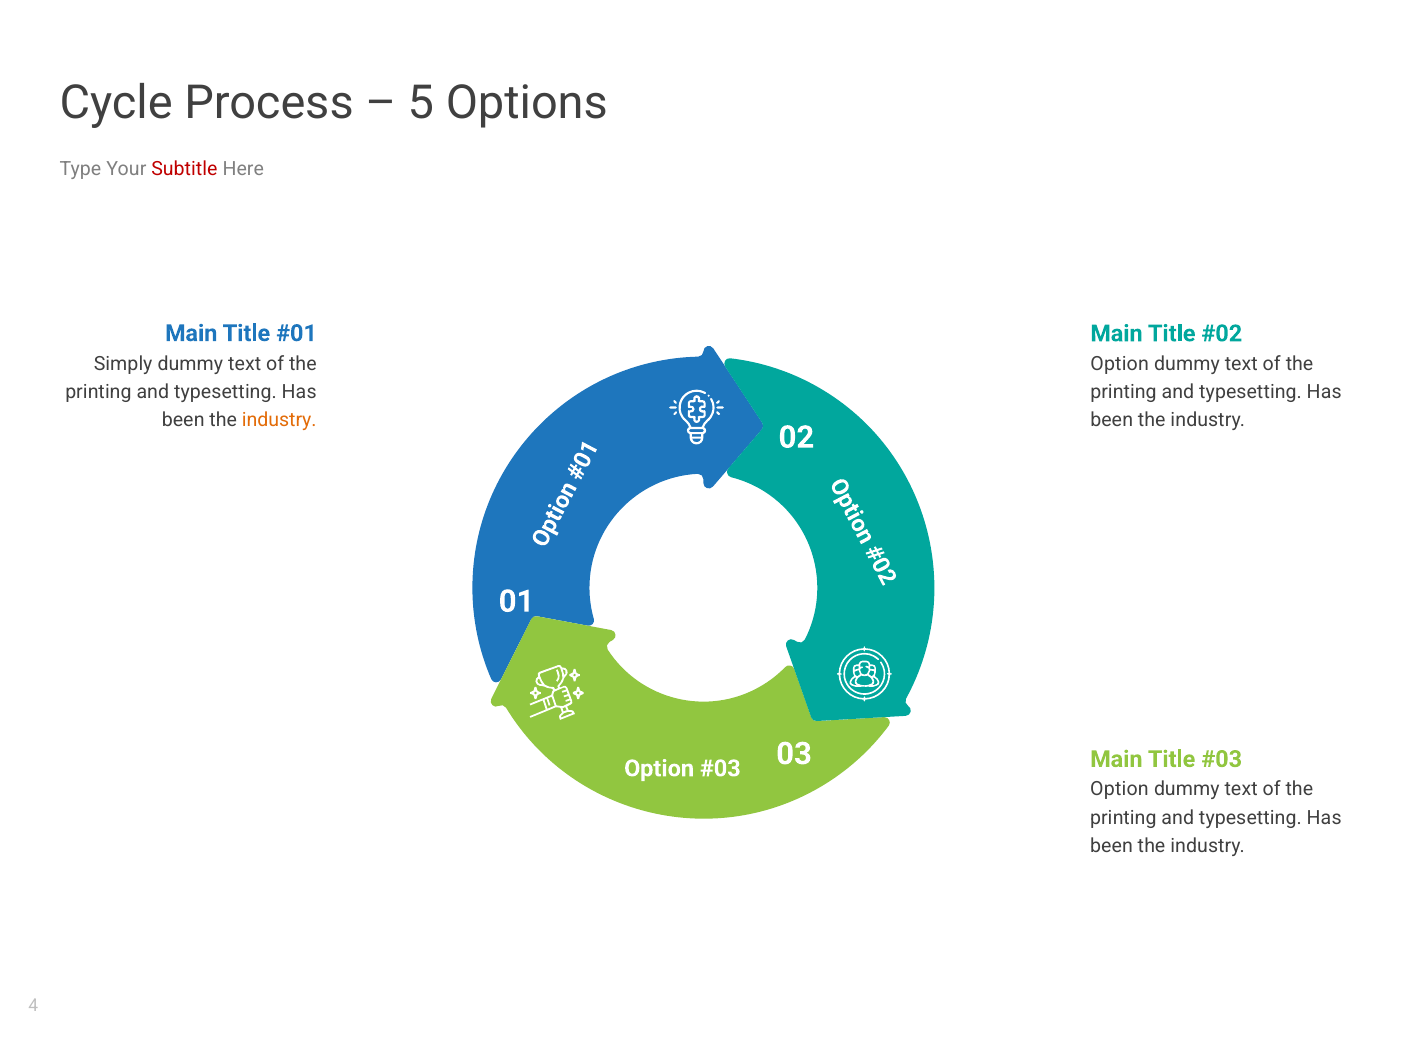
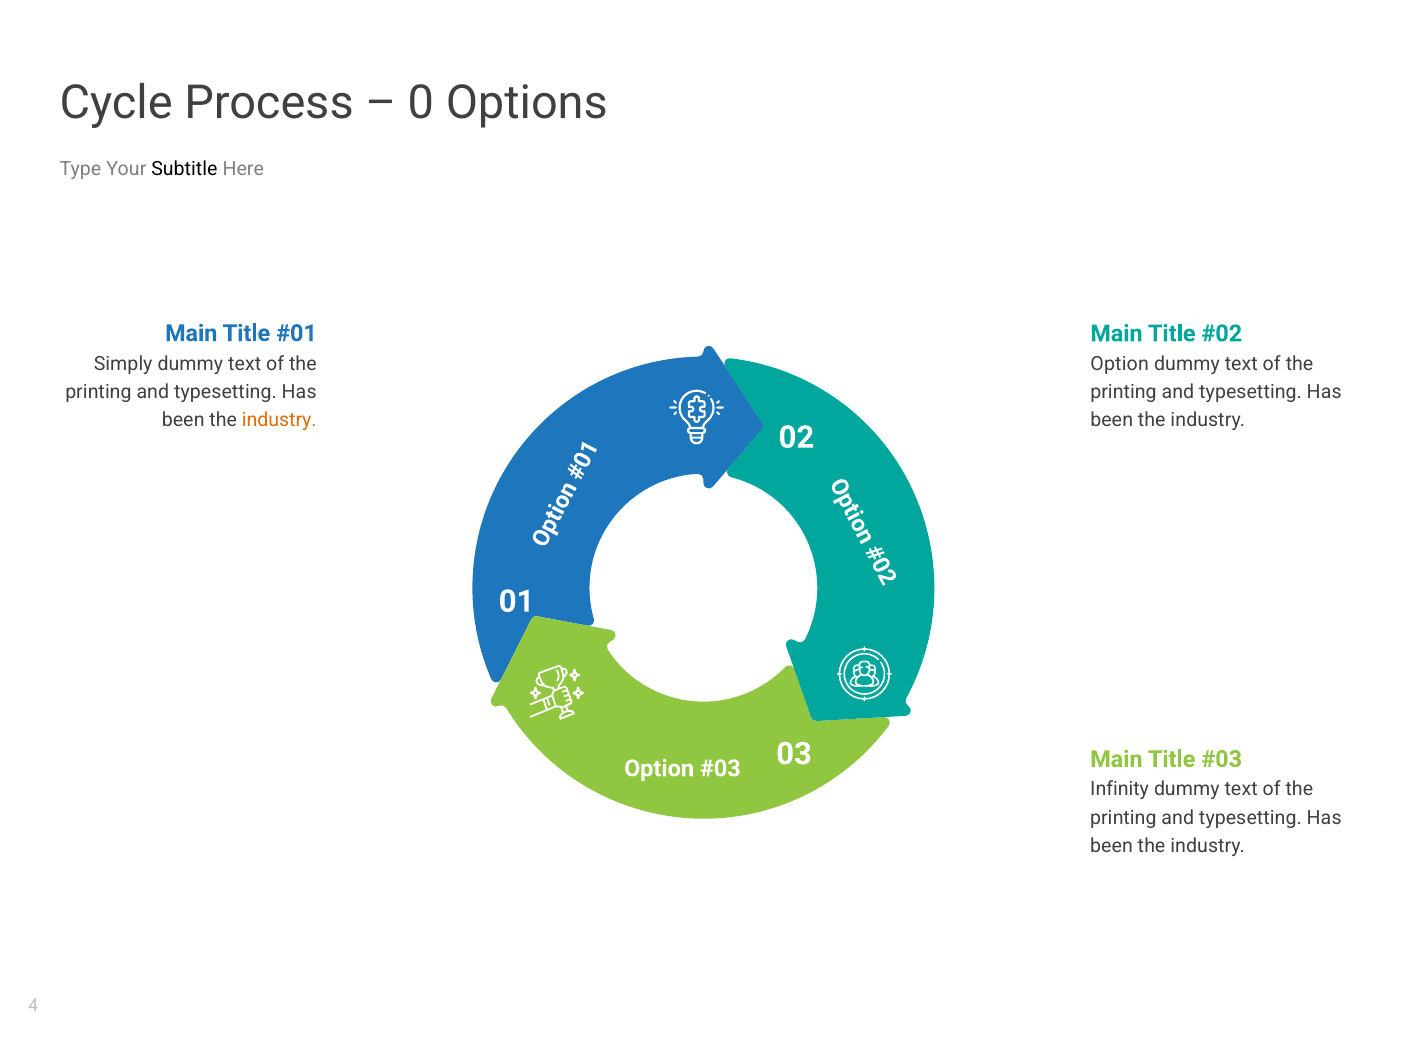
5: 5 -> 0 (421, 103)
Subtitle colour: red -> black (184, 169)
Option: Option -> Infinity (1120, 790)
